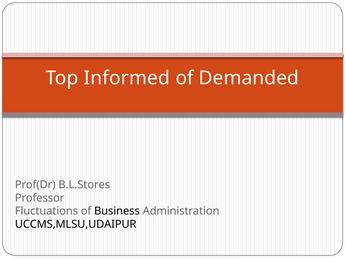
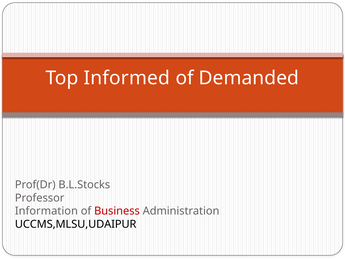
B.L.Stores: B.L.Stores -> B.L.Stocks (84, 184)
Fluctuations: Fluctuations -> Information (46, 211)
Business colour: black -> red (117, 211)
